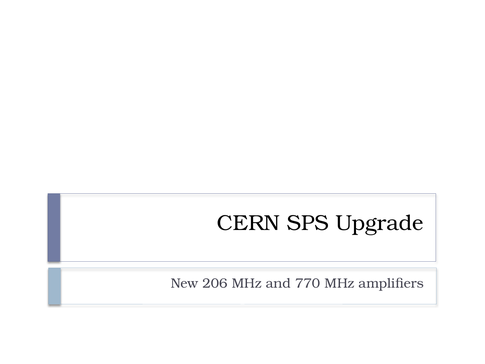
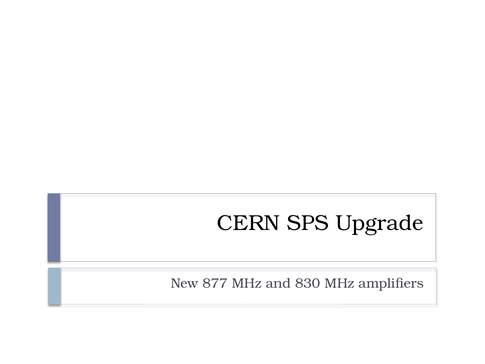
206: 206 -> 877 (215, 283)
770: 770 -> 830 (308, 283)
